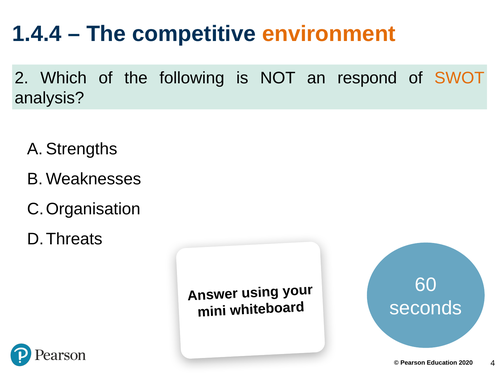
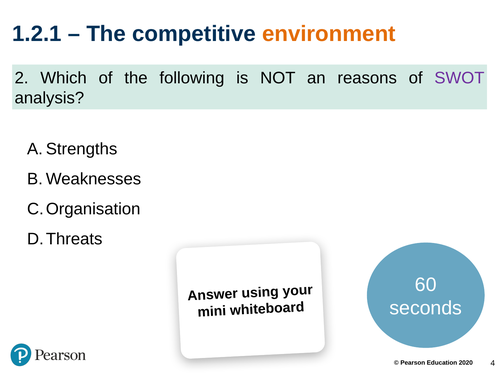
1.4.4: 1.4.4 -> 1.2.1 (37, 34)
respond: respond -> reasons (367, 78)
SWOT colour: orange -> purple (459, 78)
